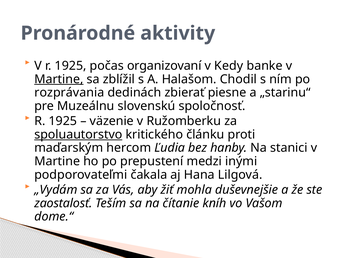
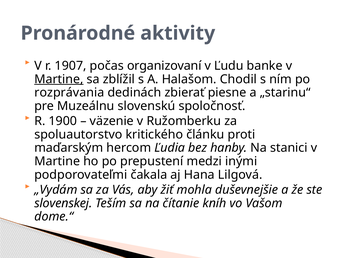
V r 1925: 1925 -> 1907 (71, 66)
Kedy: Kedy -> Ľudu (229, 66)
1925: 1925 -> 1900 (63, 121)
spoluautorstvo underline: present -> none (78, 134)
zaostalosť: zaostalosť -> slovenskej (63, 203)
